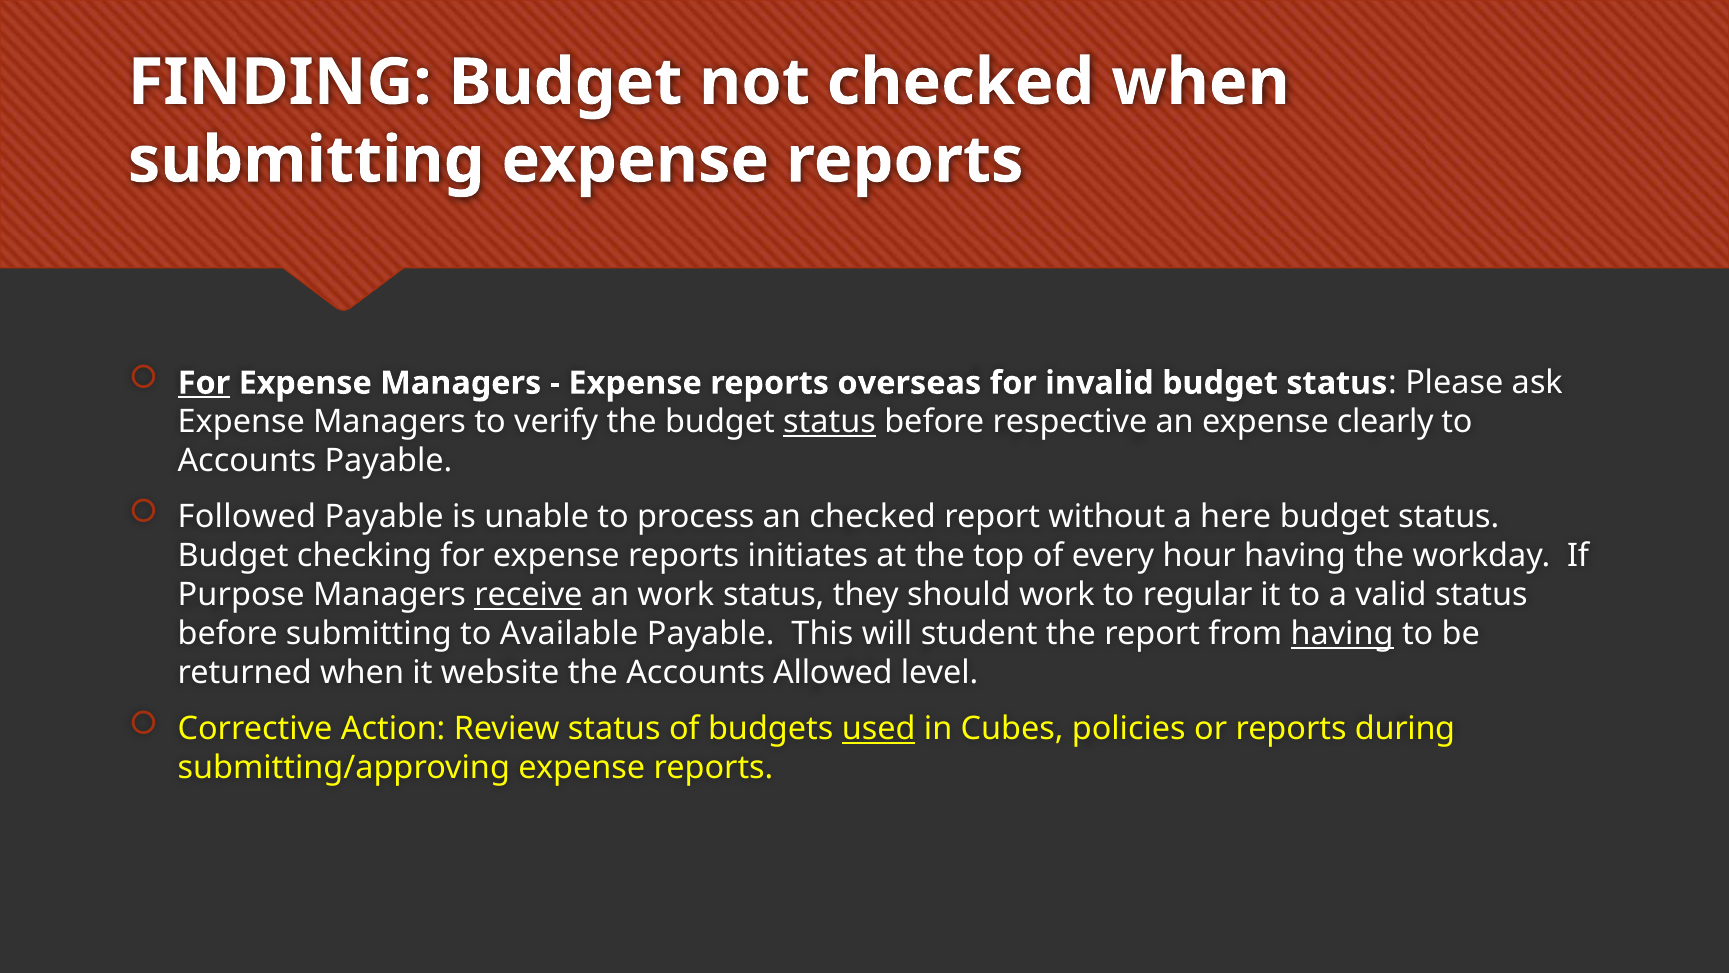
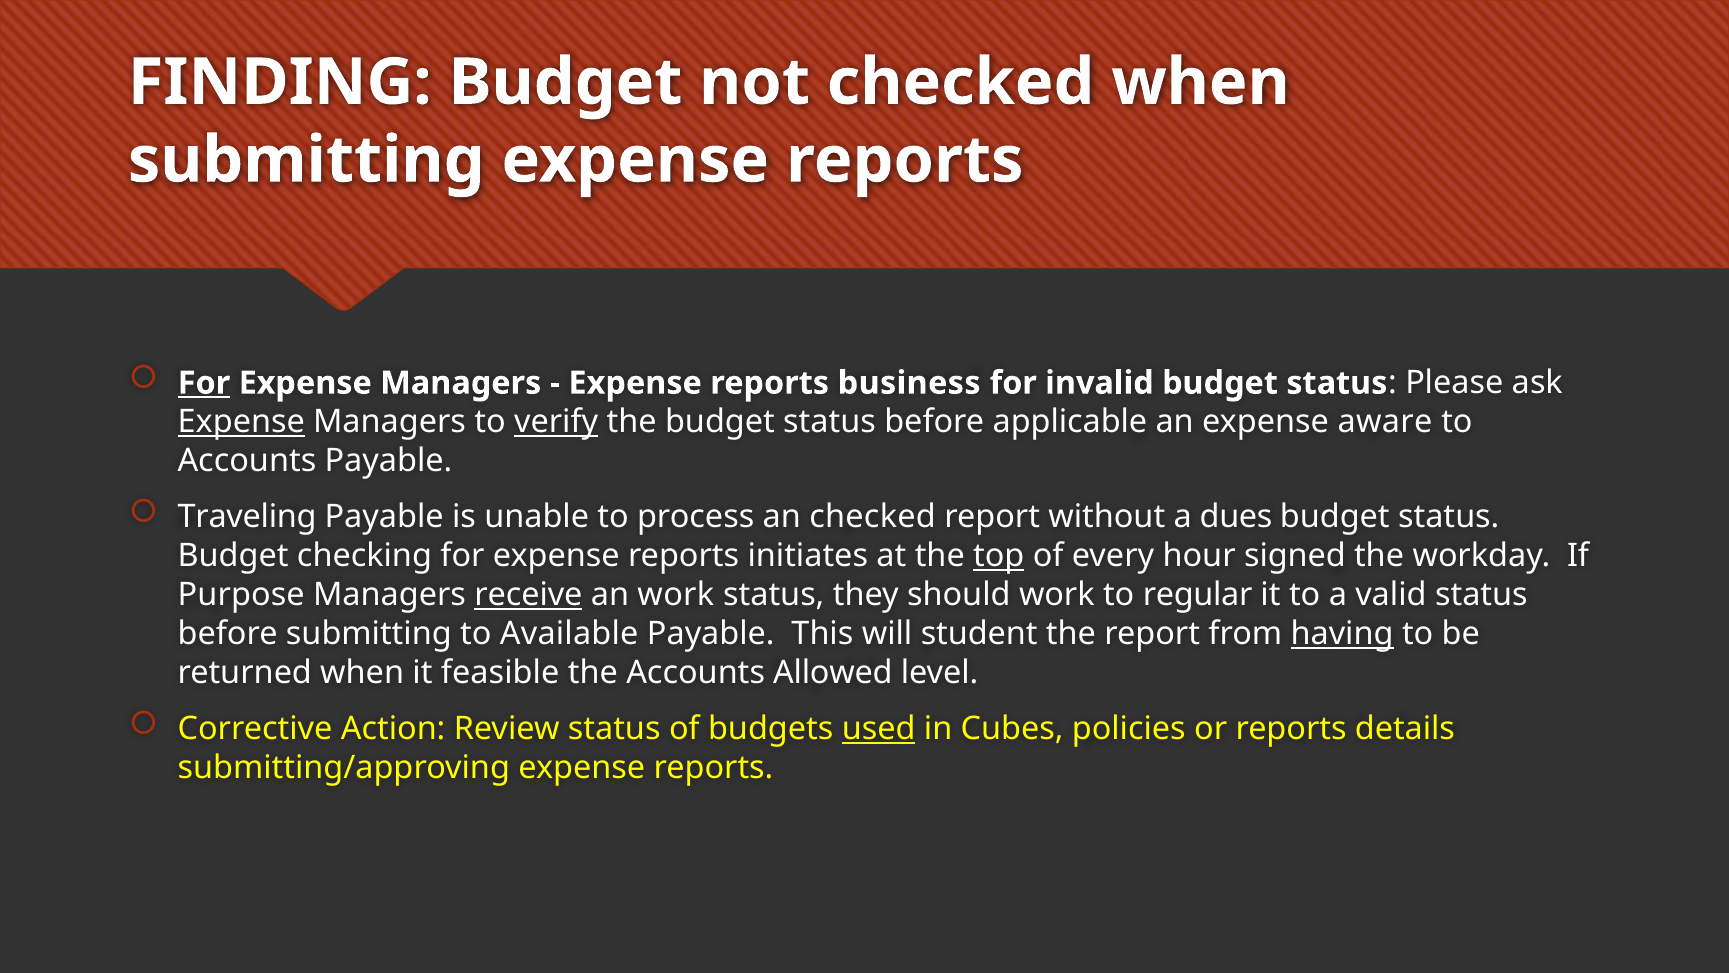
overseas: overseas -> business (909, 383)
Expense underline: none -> present (241, 422)
verify underline: none -> present (556, 422)
status underline: present -> none (830, 422)
respective: respective -> applicable (1070, 422)
clearly: clearly -> aware (1385, 422)
Followed: Followed -> Traveling (247, 517)
here: here -> dues (1236, 517)
top underline: none -> present (999, 556)
hour having: having -> signed (1295, 556)
website: website -> feasible (500, 672)
during: during -> details (1405, 729)
